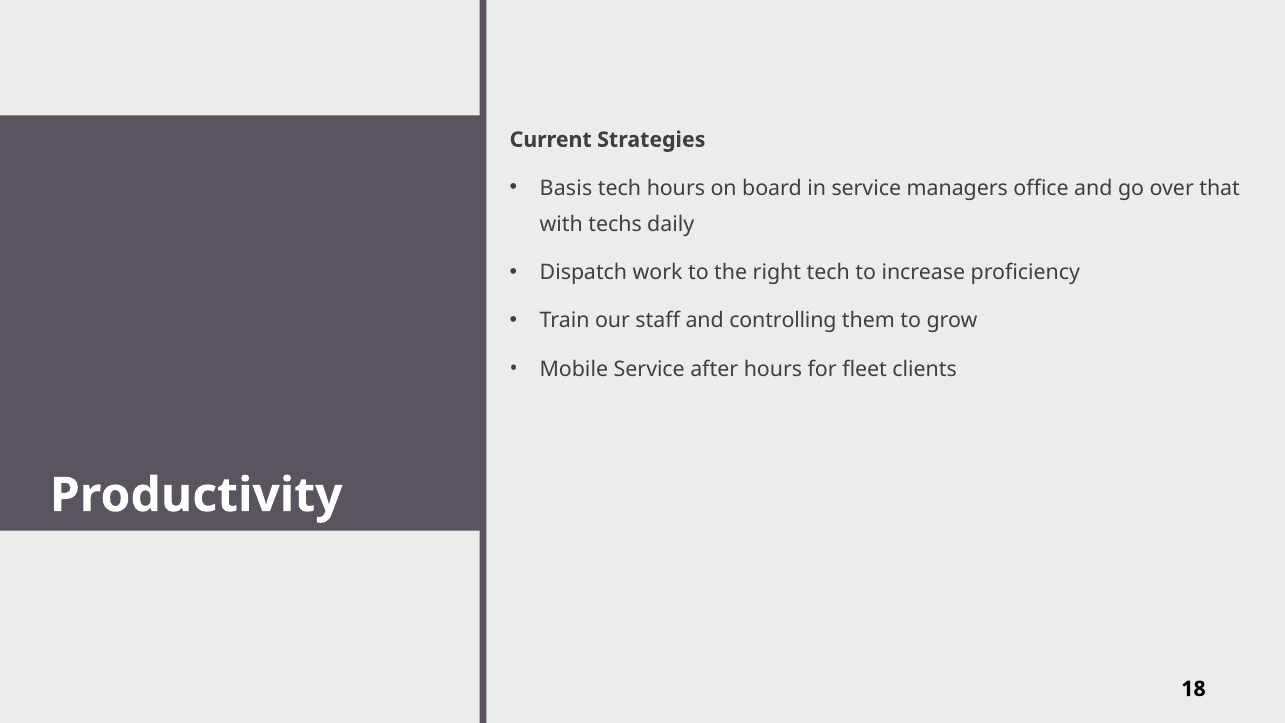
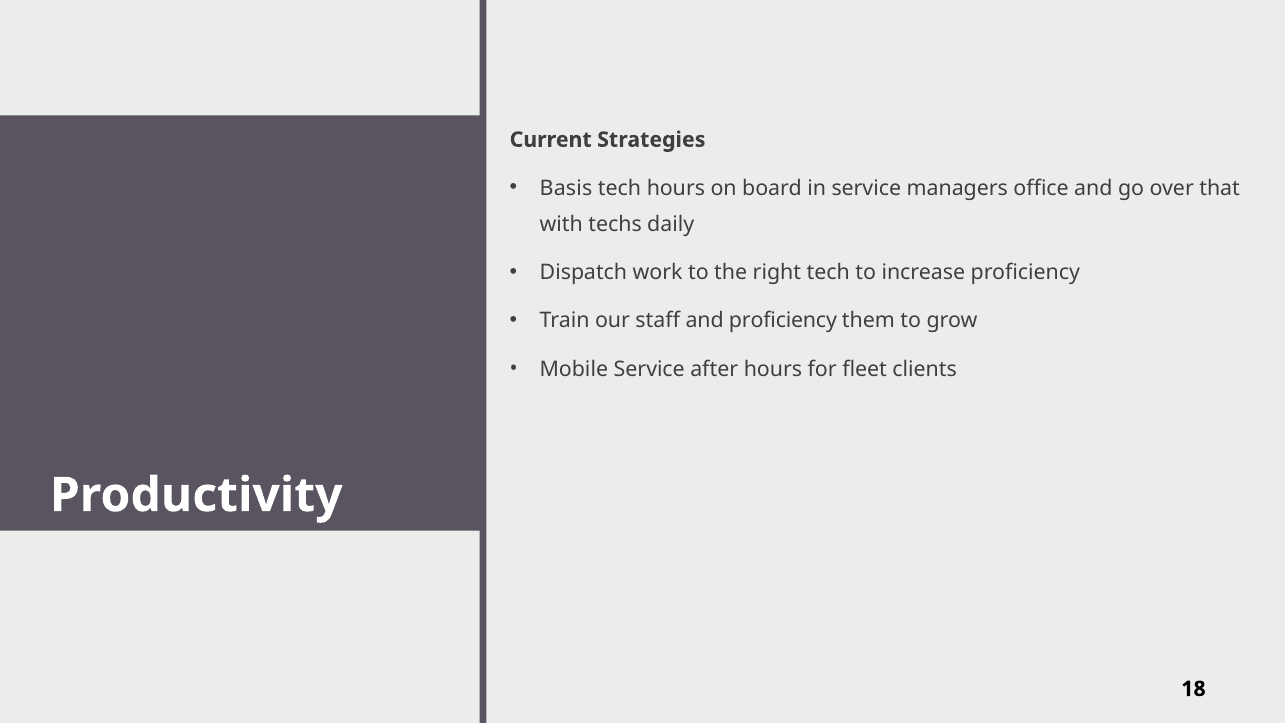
and controlling: controlling -> proficiency (783, 321)
